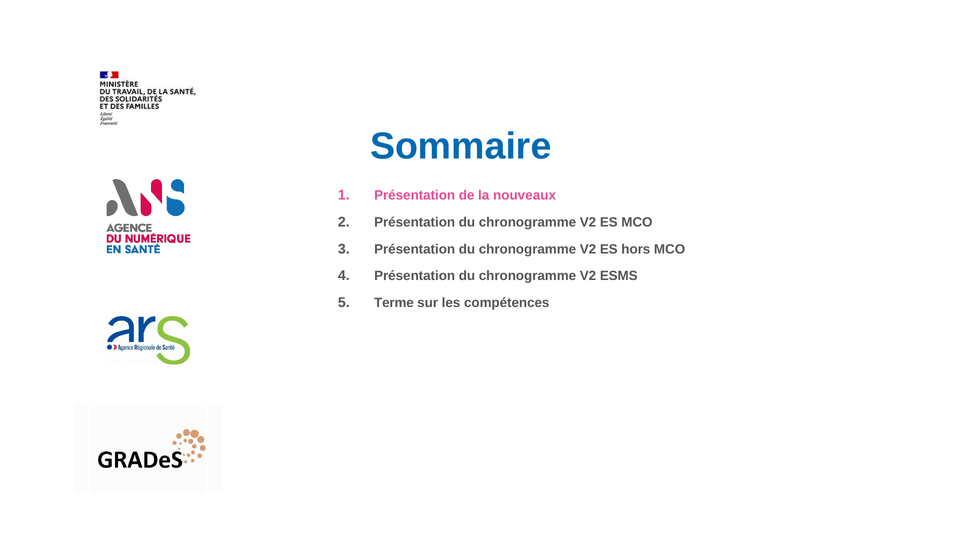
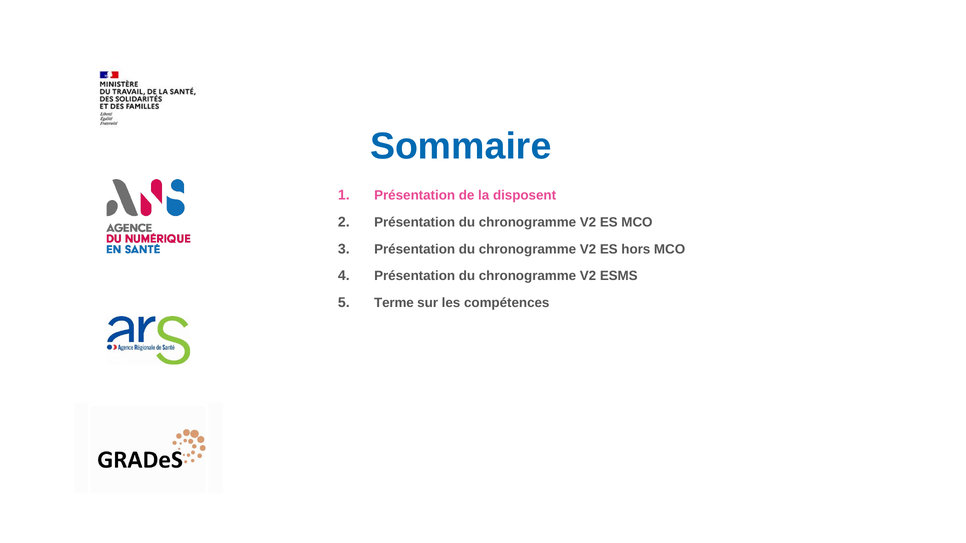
nouveaux: nouveaux -> disposent (525, 196)
